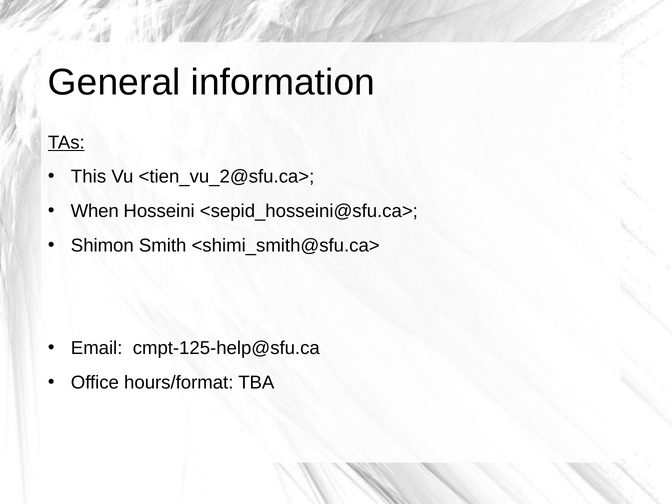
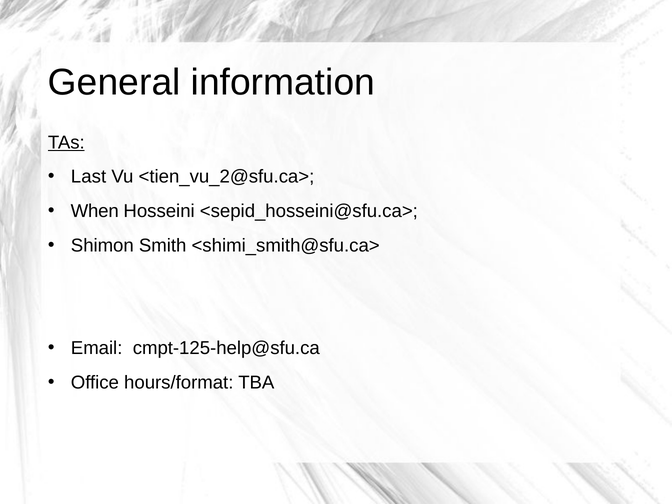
This: This -> Last (89, 177)
